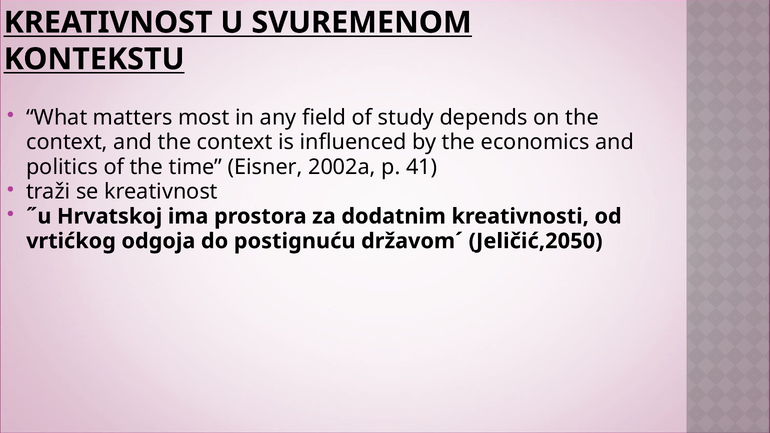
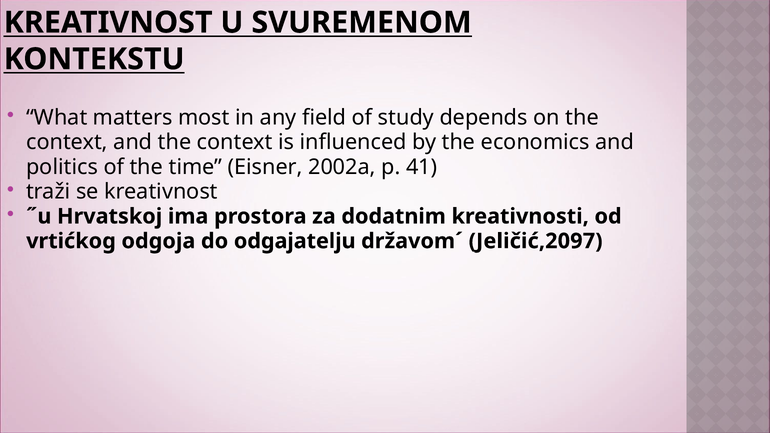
postignuću: postignuću -> odgajatelju (295, 241)
Jeličić,2050: Jeličić,2050 -> Jeličić,2097 (536, 241)
